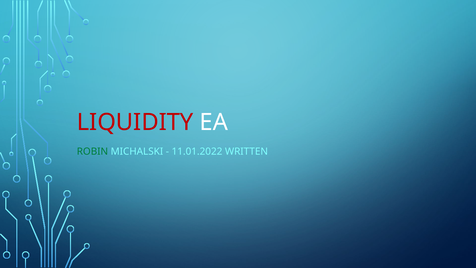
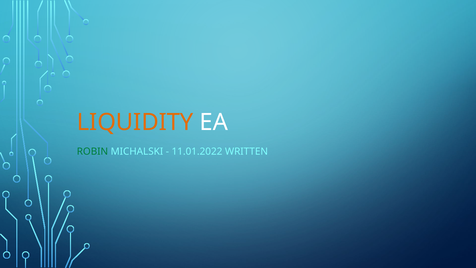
LIQUIDITY colour: red -> orange (135, 122)
